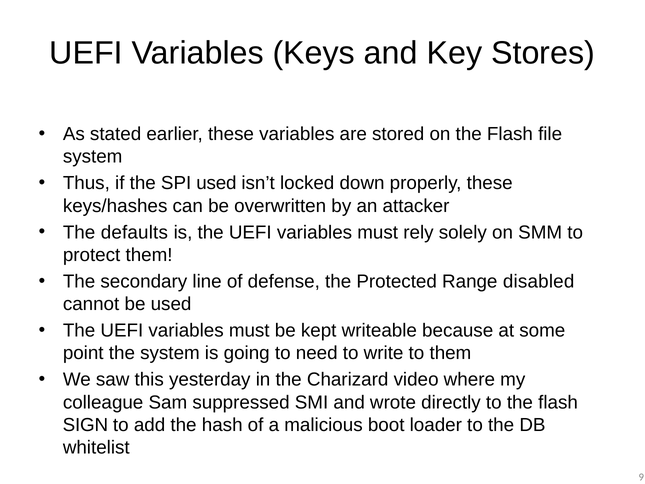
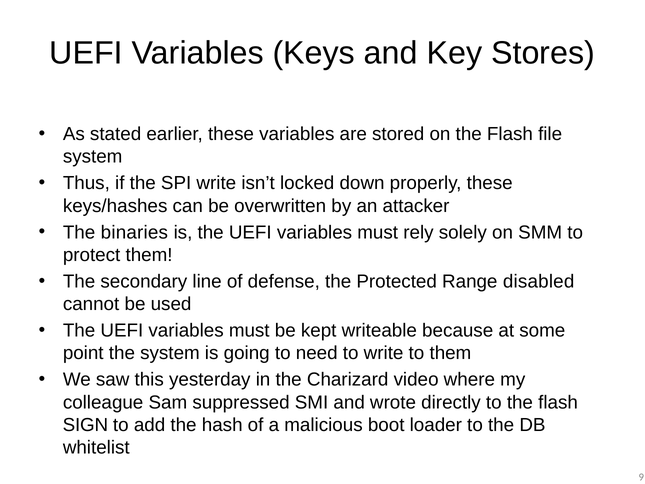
SPI used: used -> write (216, 183)
defaults: defaults -> binaries (134, 232)
